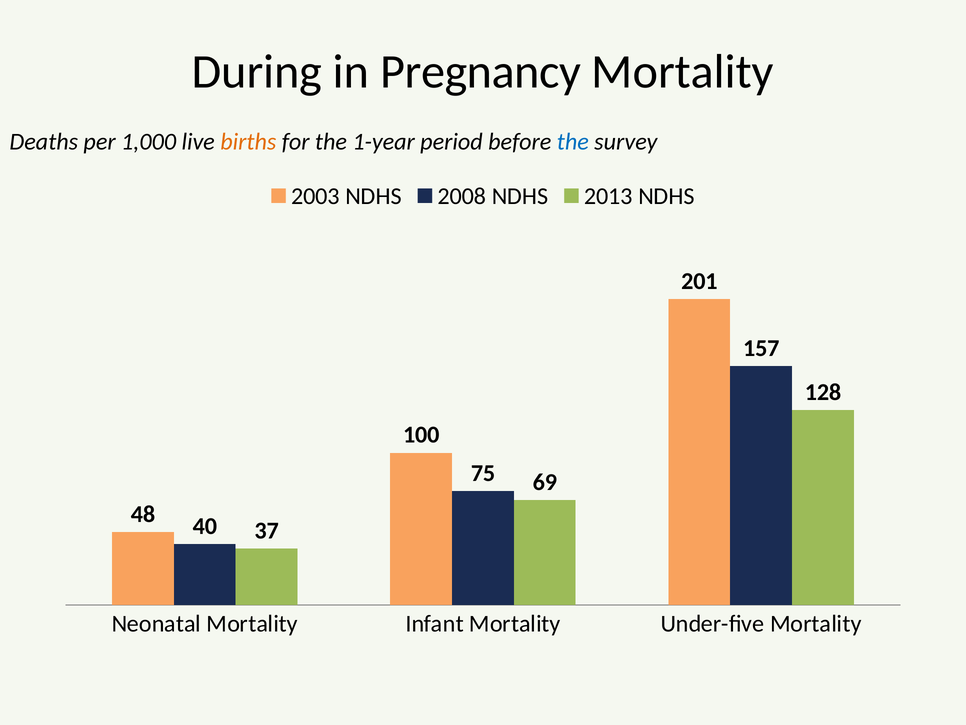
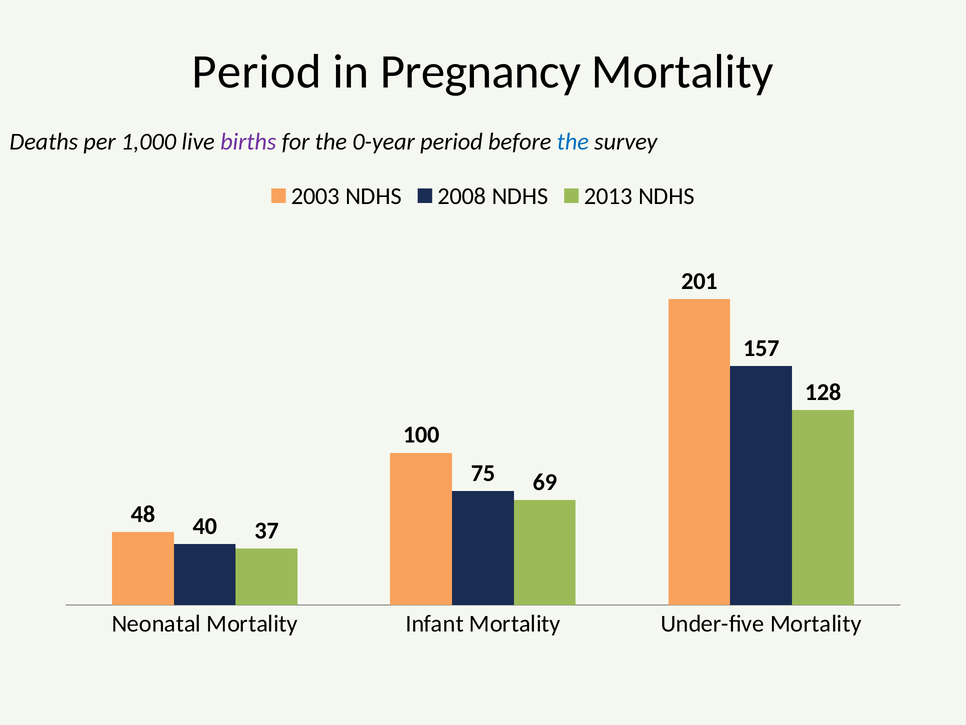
During: During -> Period (257, 72)
births colour: orange -> purple (248, 142)
1-year: 1-year -> 0-year (384, 142)
